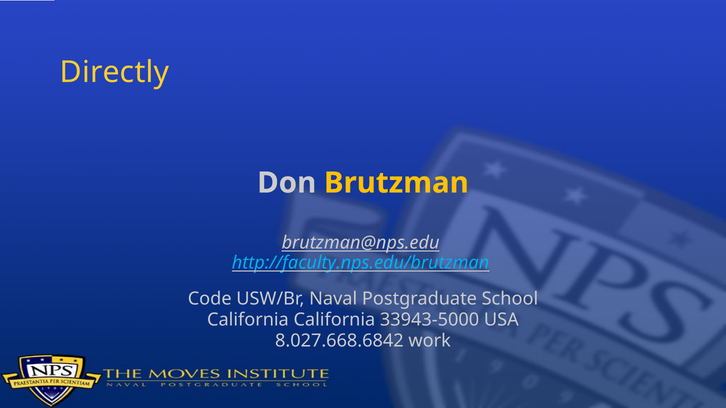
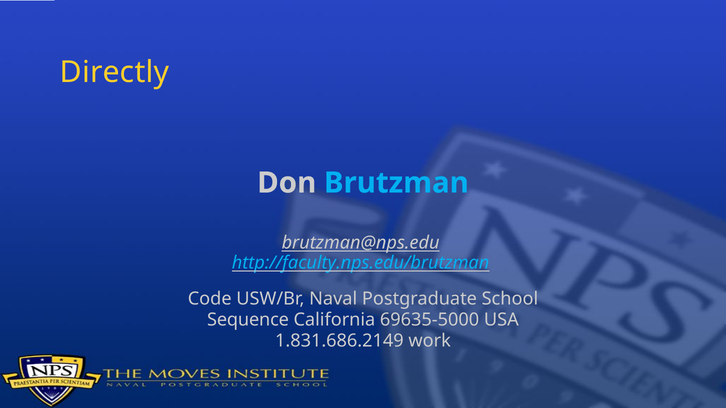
Brutzman colour: yellow -> light blue (396, 183)
California: California -> Sequence (248, 320)
33943-5000: 33943-5000 -> 69635-5000 (430, 320)
8.027.668.6842: 8.027.668.6842 -> 1.831.686.2149 (339, 341)
